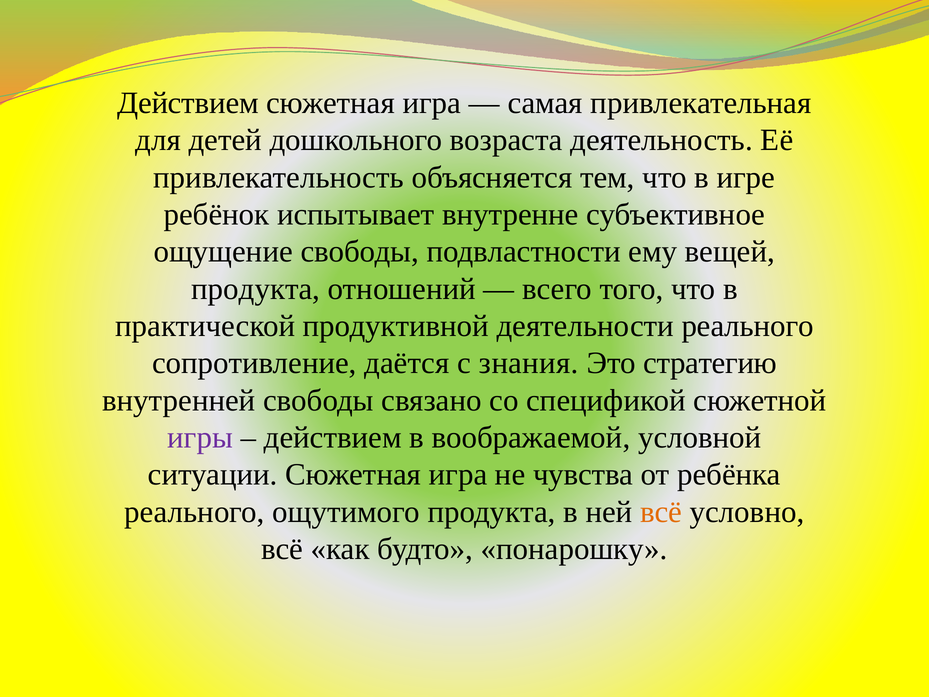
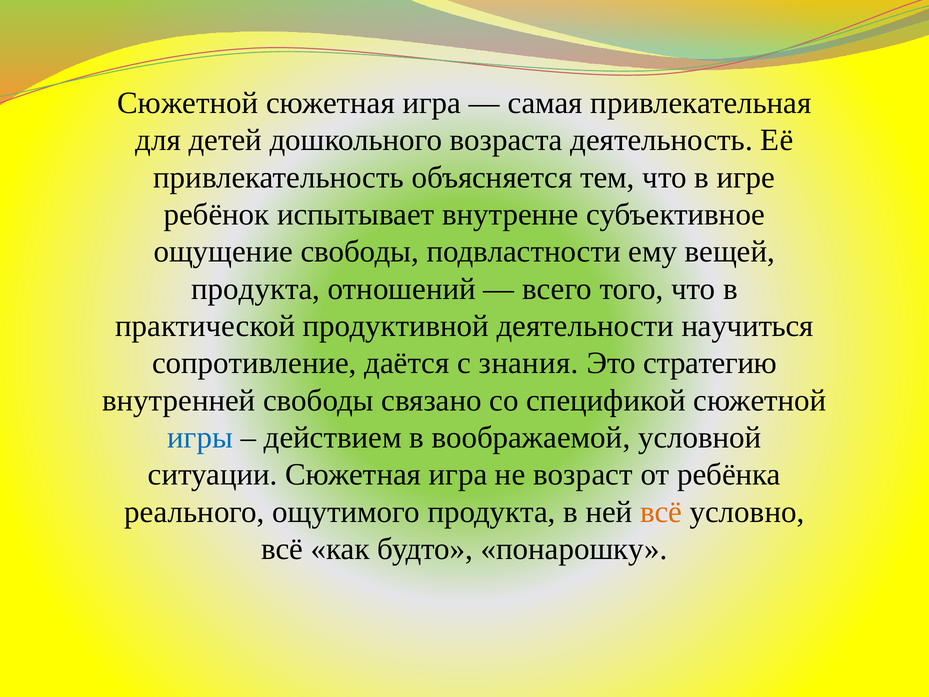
Действием: Действием -> Сюжетной (188, 103)
деятельности реального: реального -> научиться (748, 326)
игры colour: purple -> blue (200, 437)
чувства: чувства -> возраст (583, 475)
